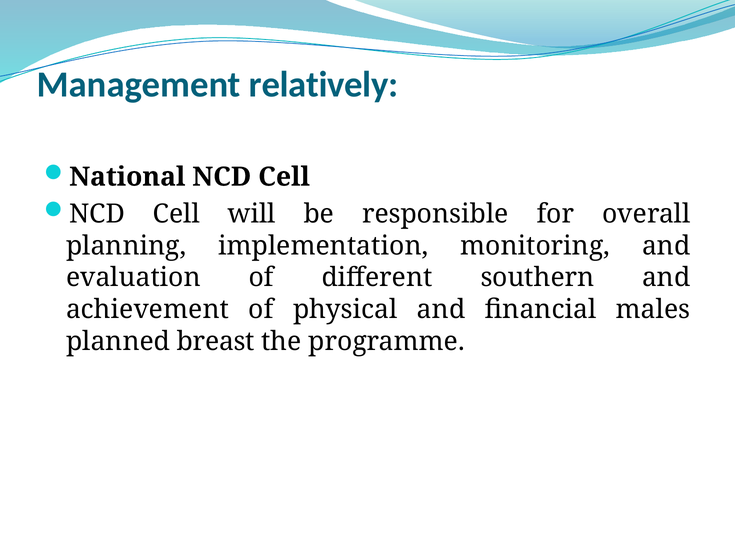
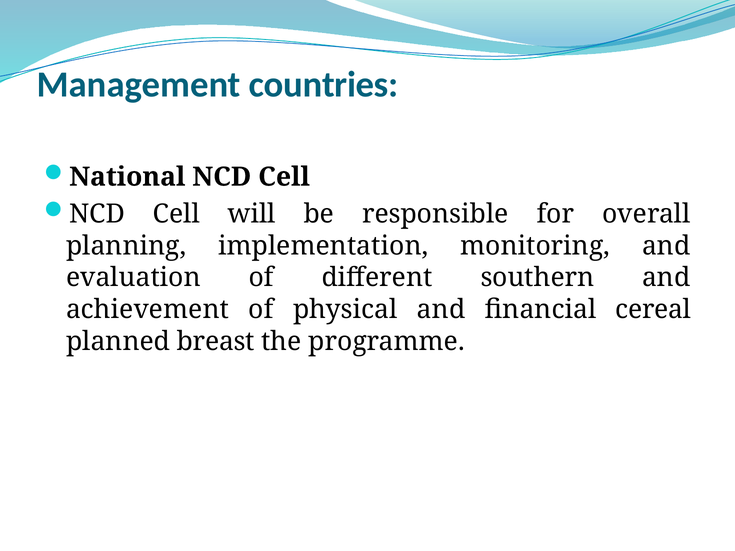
relatively: relatively -> countries (324, 85)
males: males -> cereal (653, 310)
